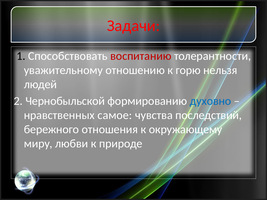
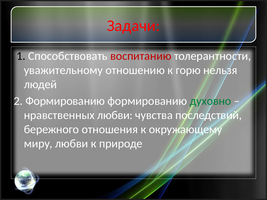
2 Чернобыльской: Чернобыльской -> Формированию (65, 101)
духовно colour: blue -> green (211, 101)
нравственных самое: самое -> любви (115, 115)
